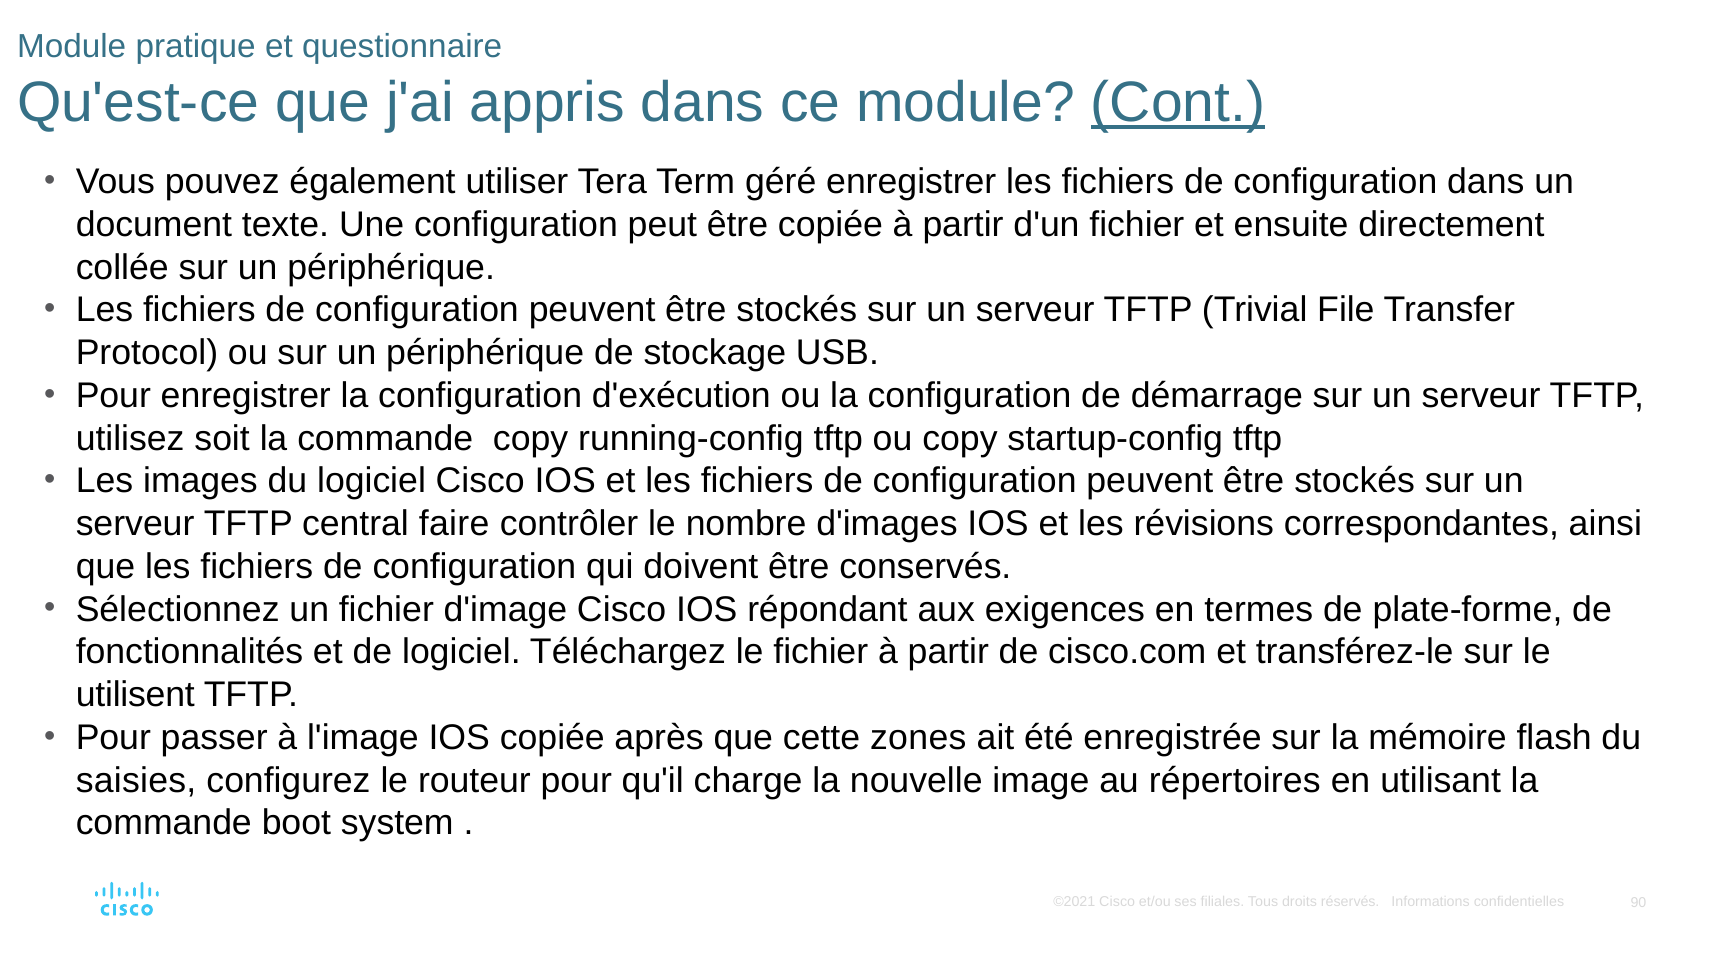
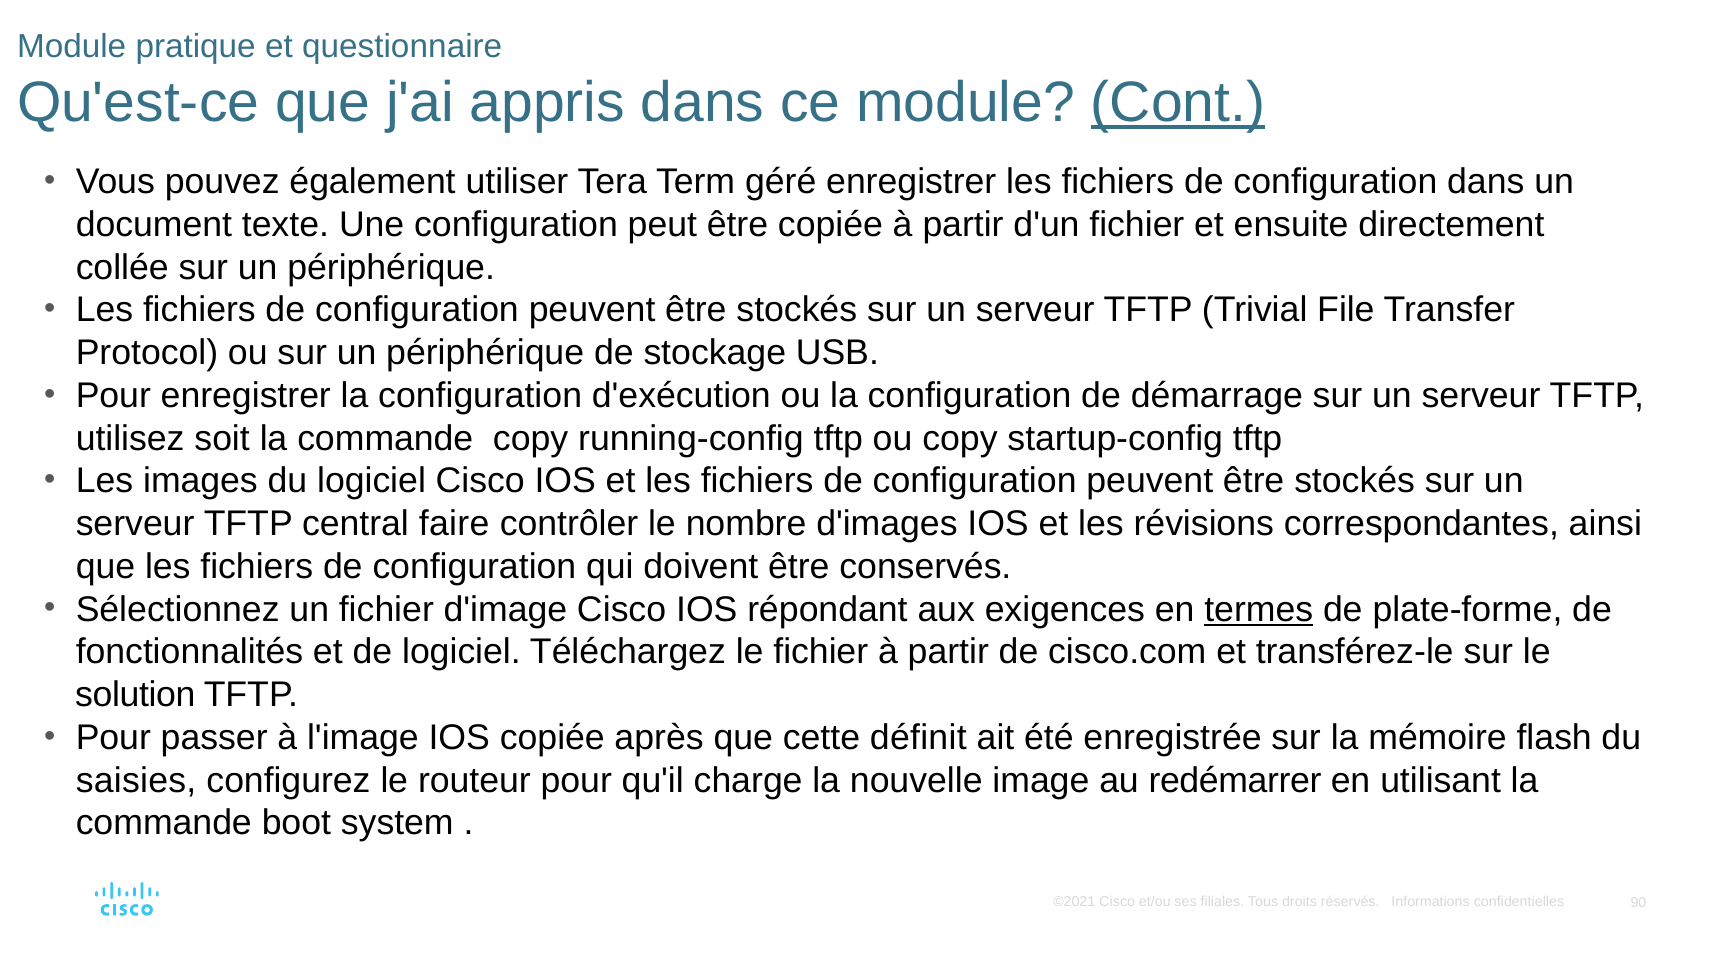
termes underline: none -> present (1259, 610)
utilisent: utilisent -> solution (135, 695)
zones: zones -> définit (918, 738)
répertoires: répertoires -> redémarrer (1235, 781)
